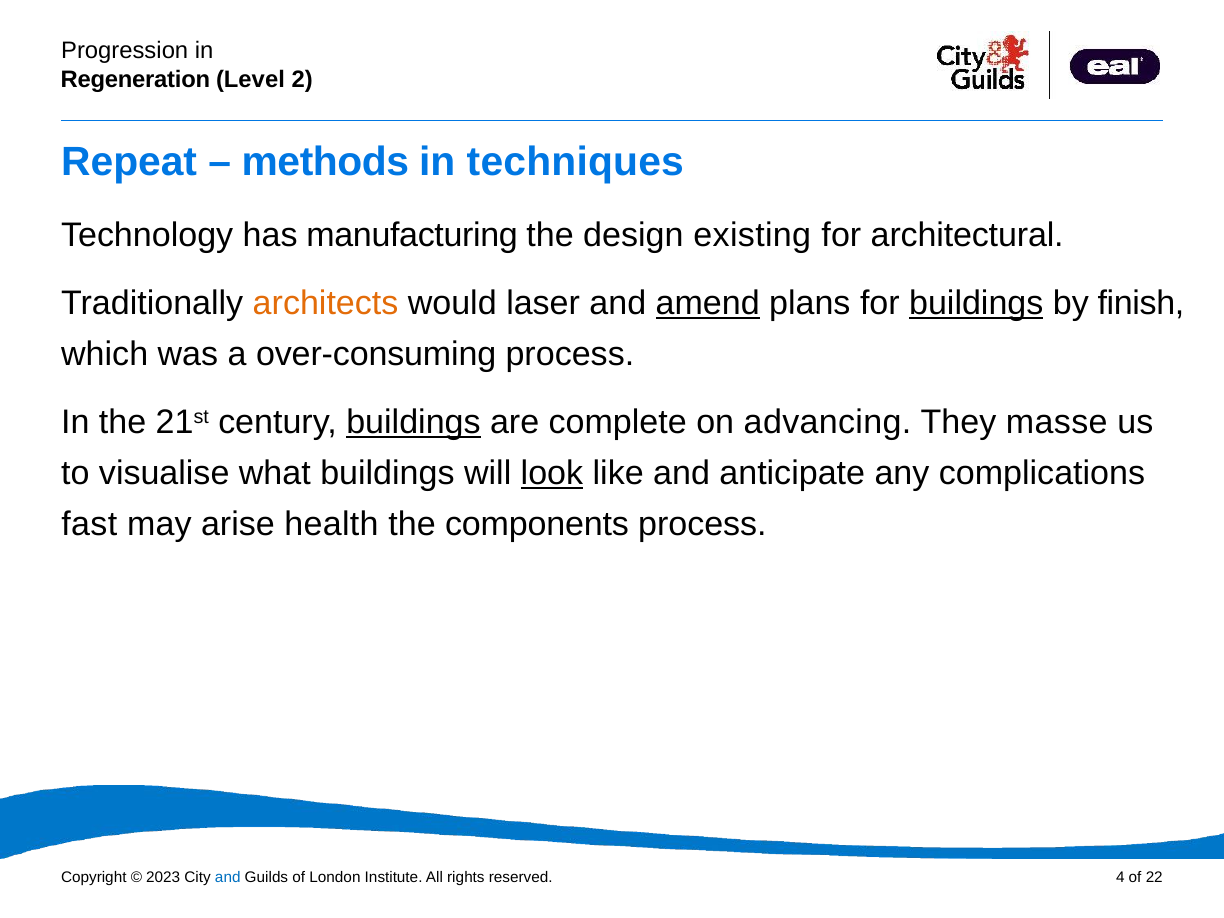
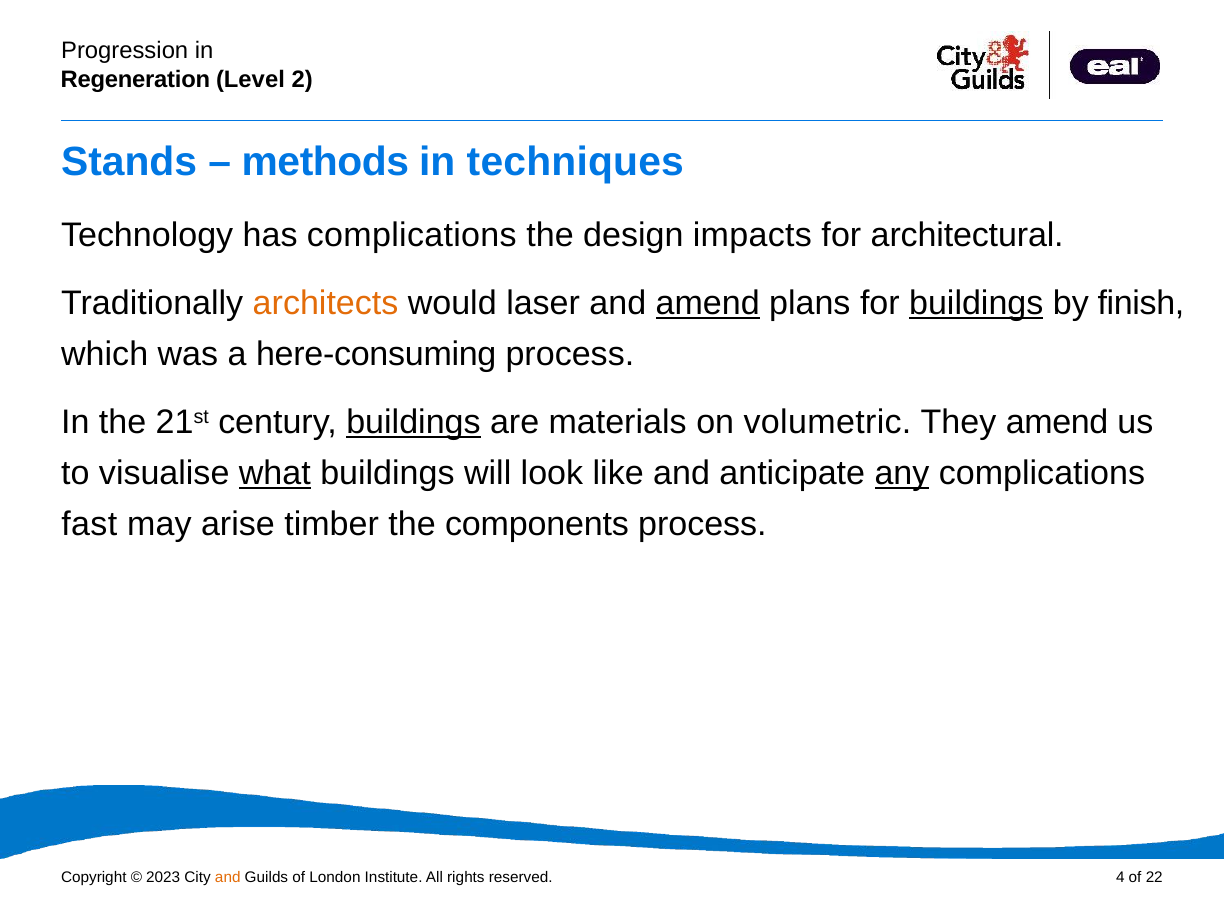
Repeat: Repeat -> Stands (129, 162)
has manufacturing: manufacturing -> complications (412, 235)
existing: existing -> impacts (752, 235)
over-consuming: over-consuming -> here-consuming (376, 354)
complete: complete -> materials (618, 422)
advancing: advancing -> volumetric (828, 422)
They masse: masse -> amend (1057, 422)
what underline: none -> present (275, 473)
look underline: present -> none (552, 473)
any underline: none -> present (902, 473)
health: health -> timber (332, 524)
and colour: blue -> orange (228, 878)
